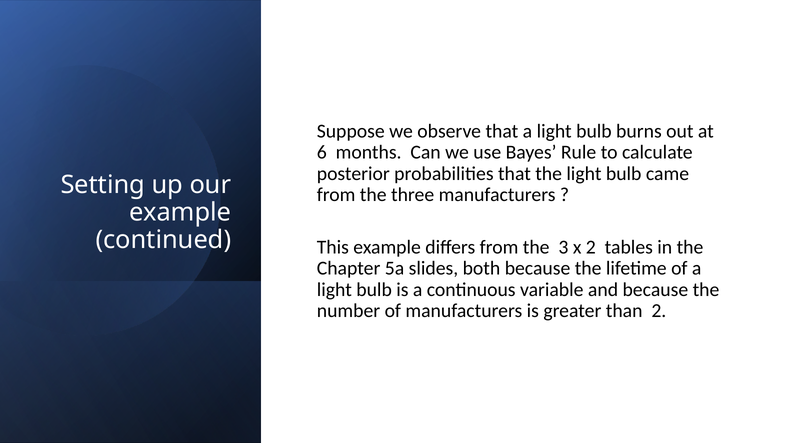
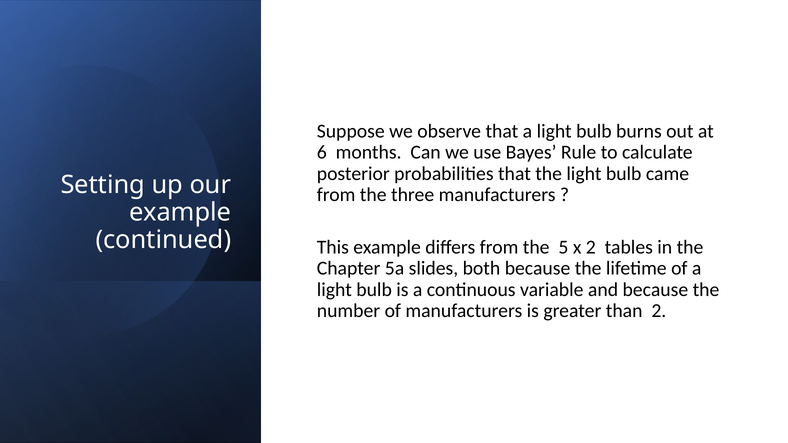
3: 3 -> 5 (563, 247)
